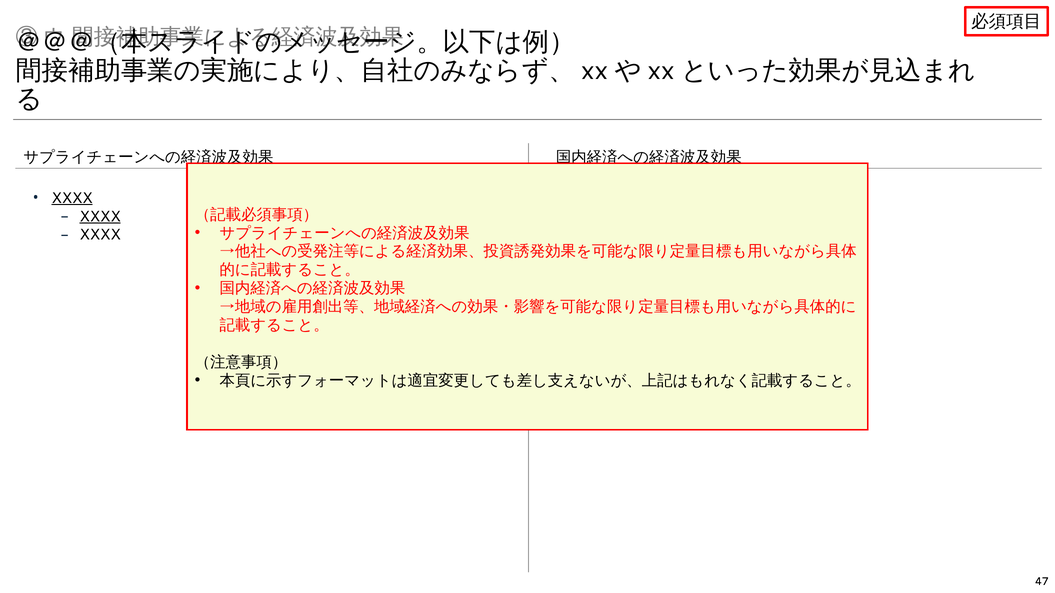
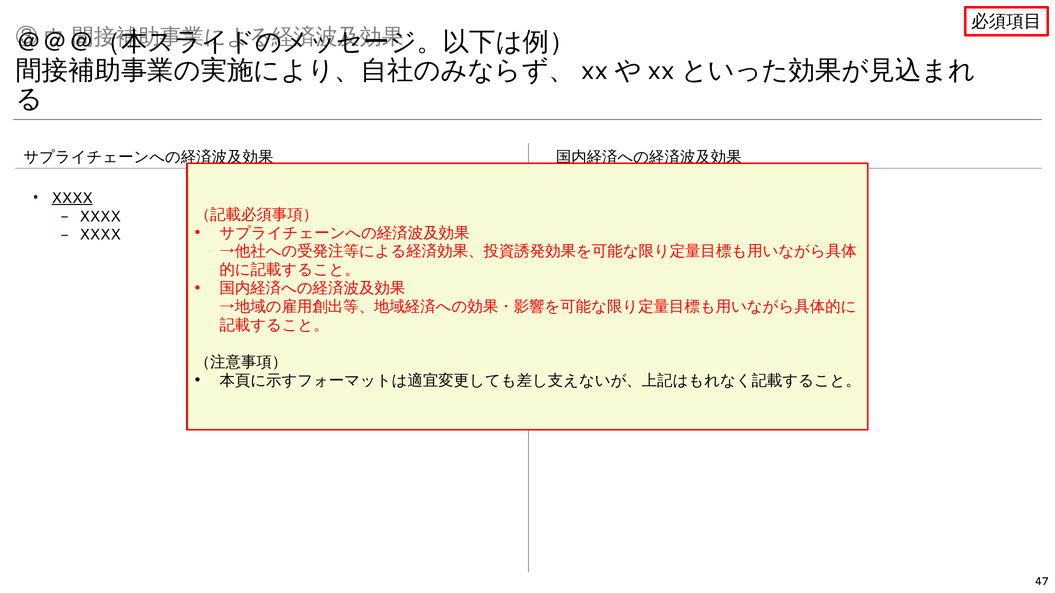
XXXX underline: present -> none (100, 217)
